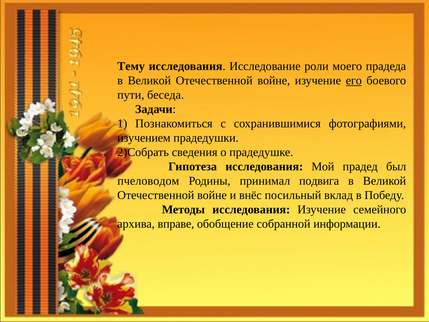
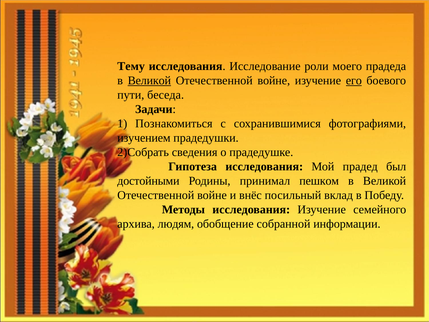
Великой underline: none -> present (149, 81)
пчеловодом: пчеловодом -> достойными (148, 181)
подвига: подвига -> пешком (319, 181)
вправе: вправе -> людям (176, 224)
